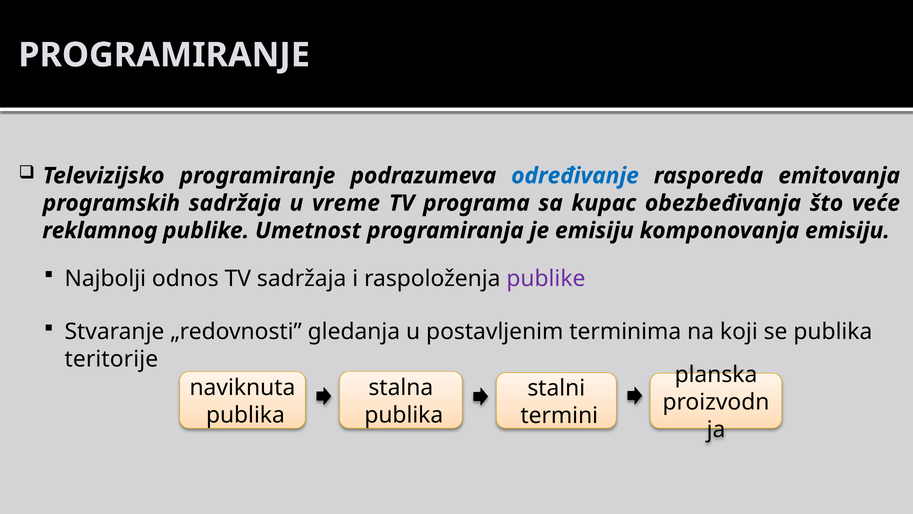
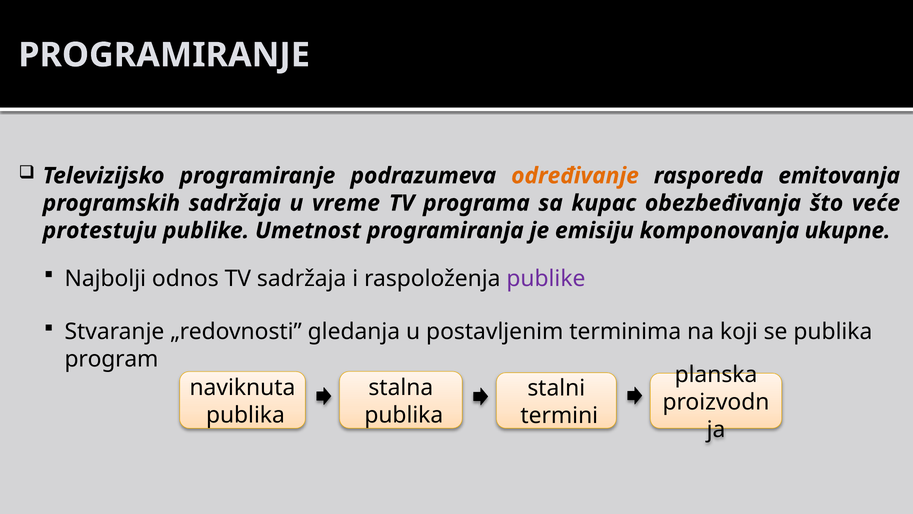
određivanje colour: blue -> orange (575, 176)
reklamnog: reklamnog -> protestuju (100, 230)
komponovanja emisiju: emisiju -> ukupne (848, 230)
teritorije: teritorije -> program (112, 359)
